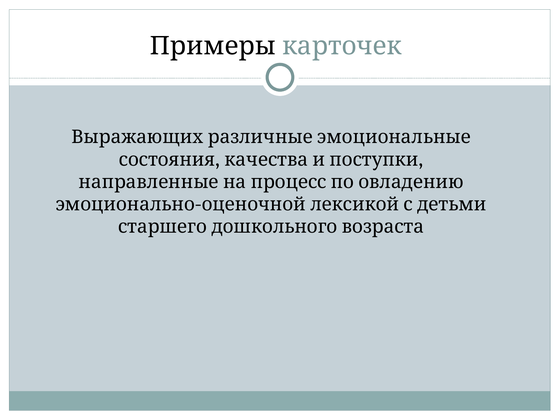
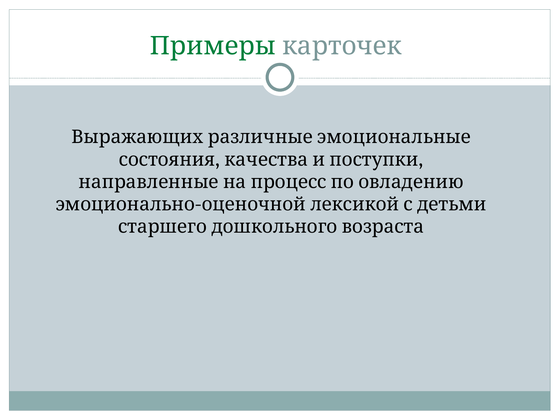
Примеры colour: black -> green (213, 46)
